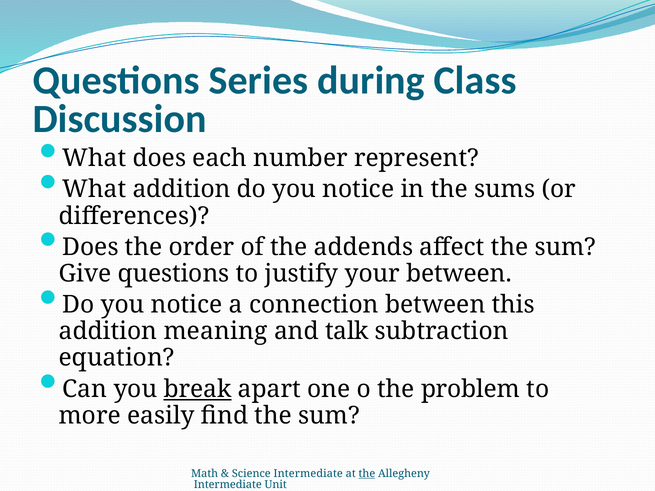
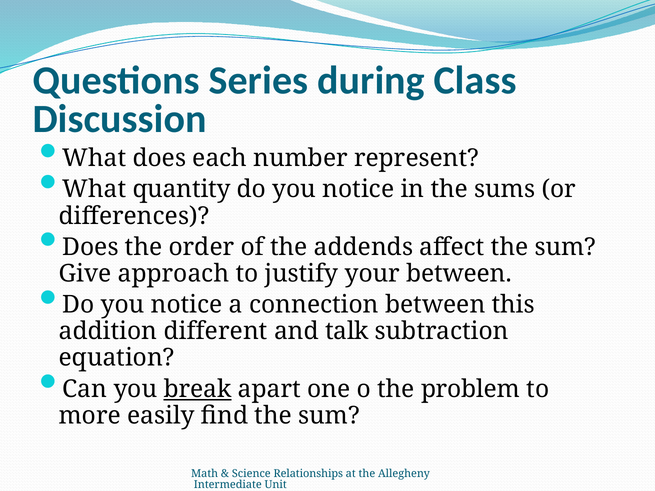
What addition: addition -> quantity (182, 189)
Give questions: questions -> approach (174, 274)
meaning: meaning -> different (216, 331)
Science Intermediate: Intermediate -> Relationships (308, 474)
the underline: present -> none (367, 474)
